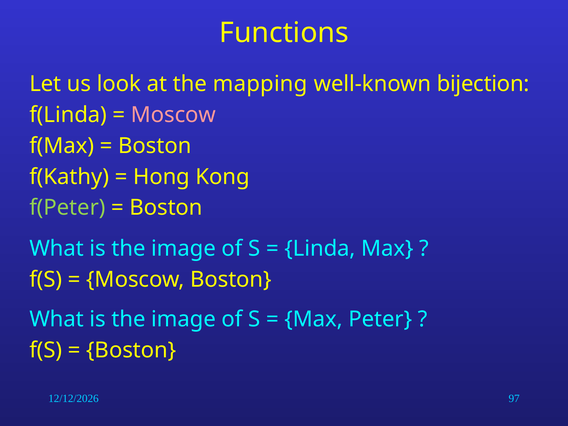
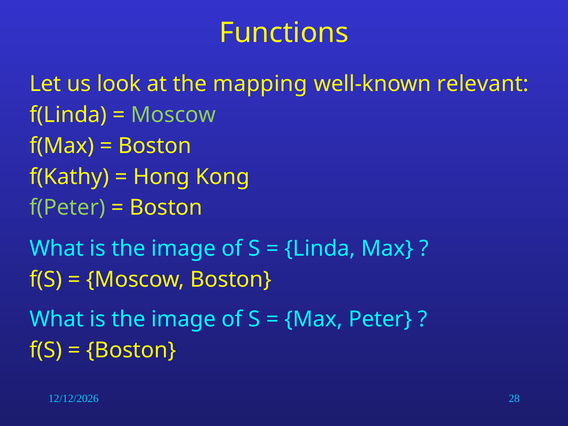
bijection: bijection -> relevant (483, 84)
Moscow colour: pink -> light green (173, 115)
97: 97 -> 28 (514, 398)
